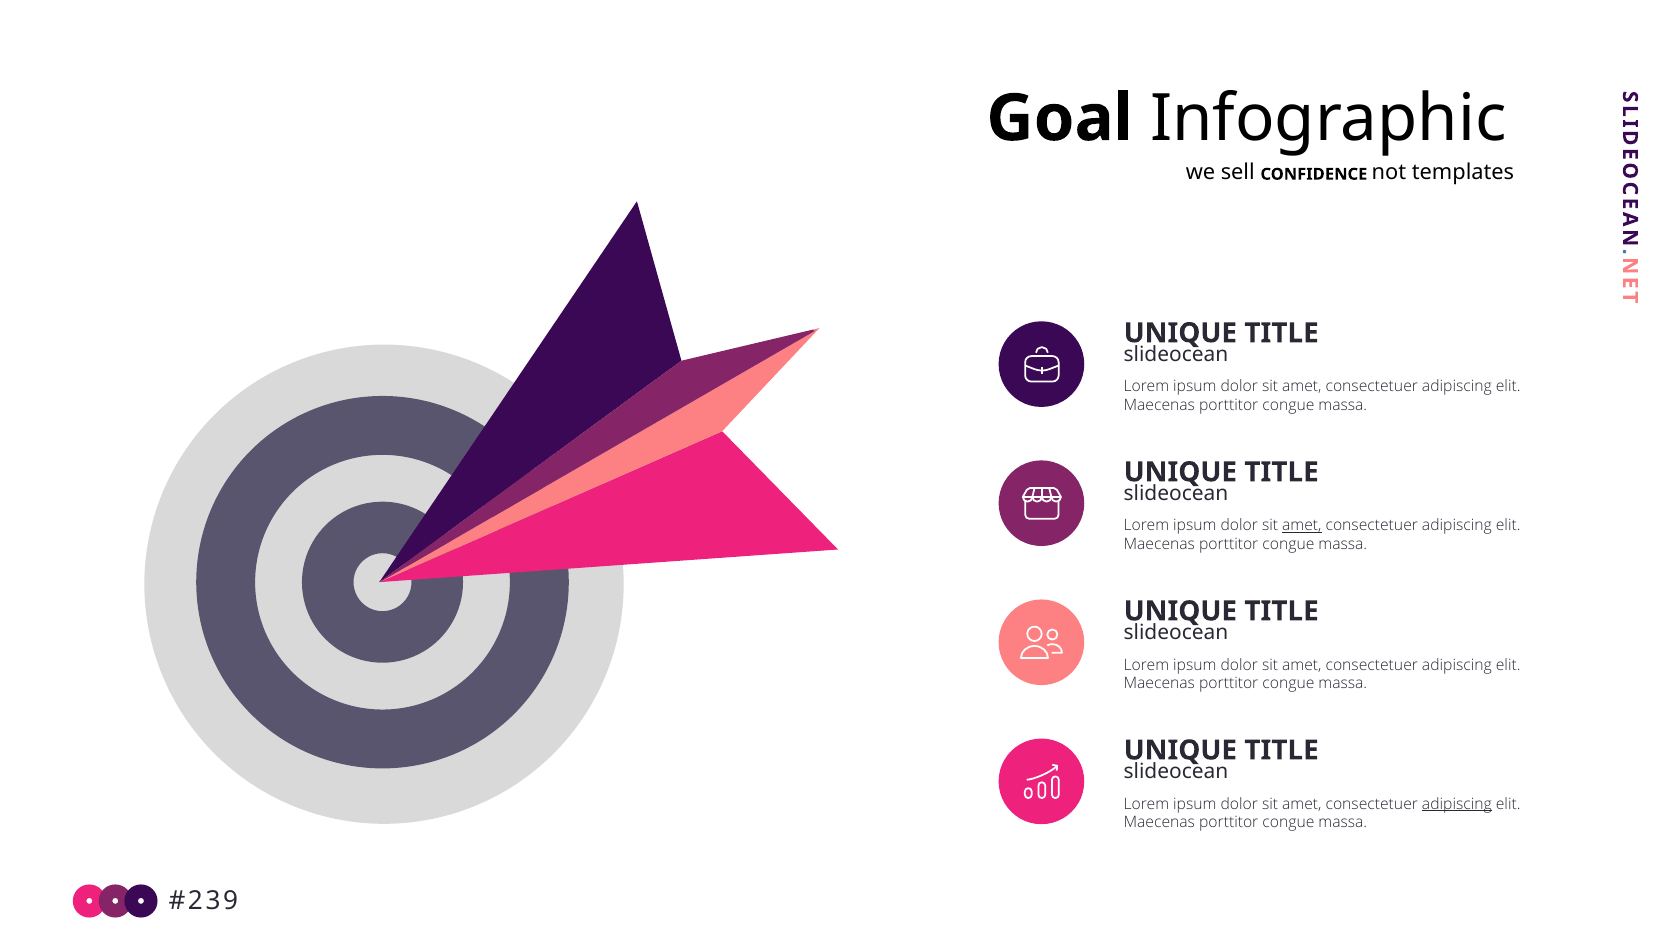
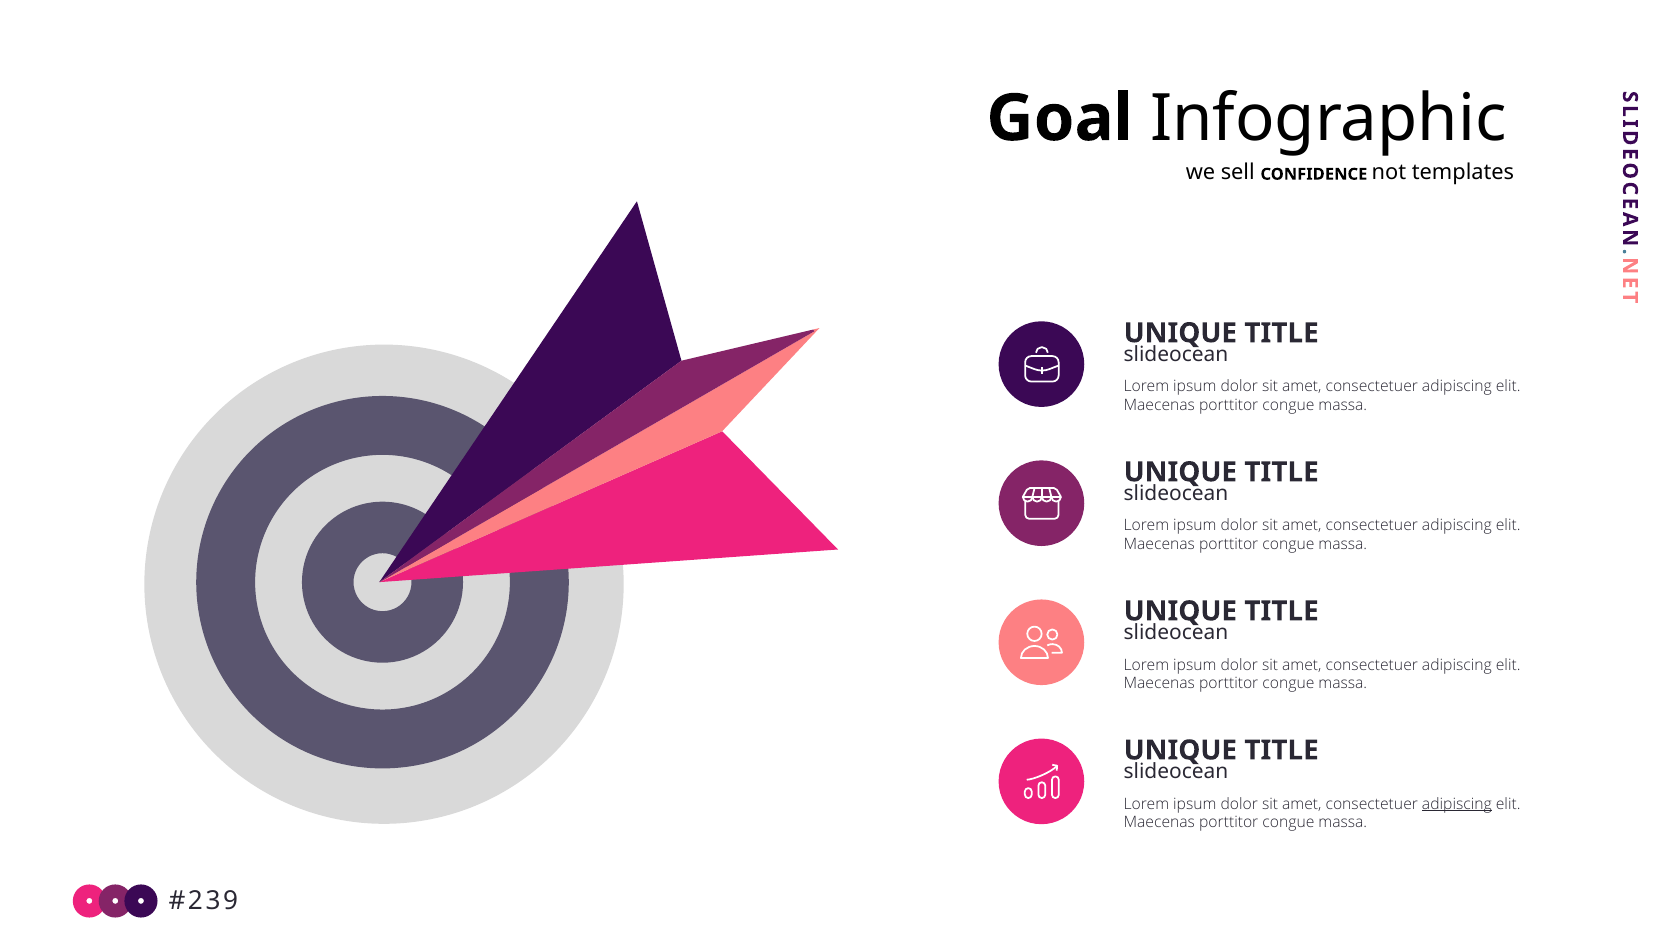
amet underline: present -> none (1302, 526)
